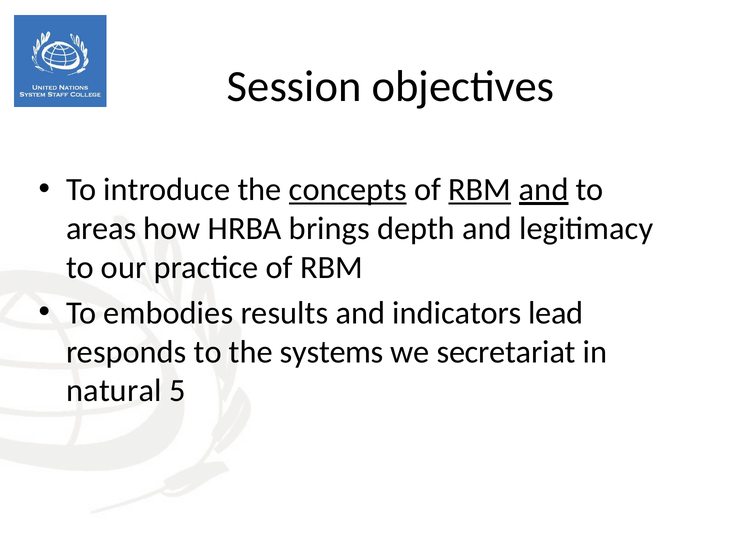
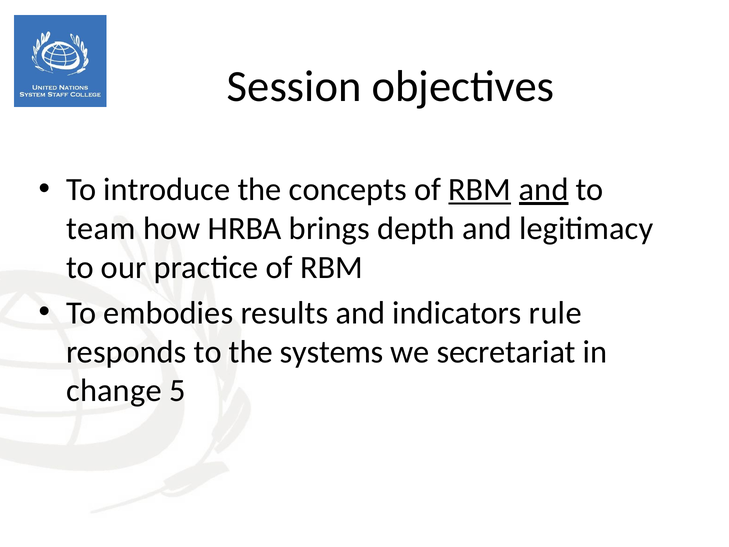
concepts underline: present -> none (348, 190)
areas: areas -> team (101, 229)
lead: lead -> rule (555, 313)
natural: natural -> change (114, 391)
